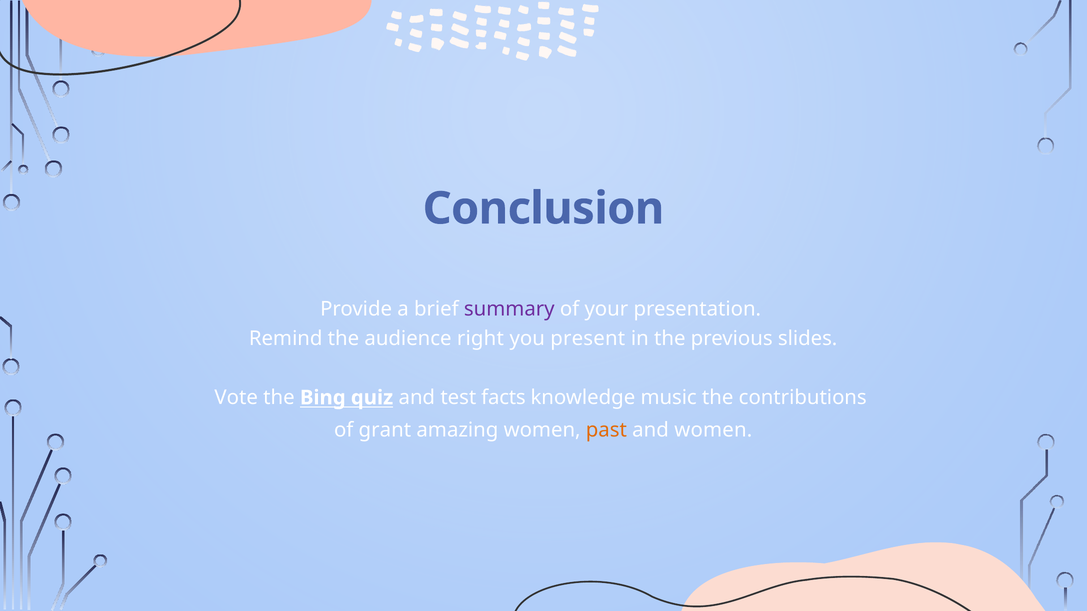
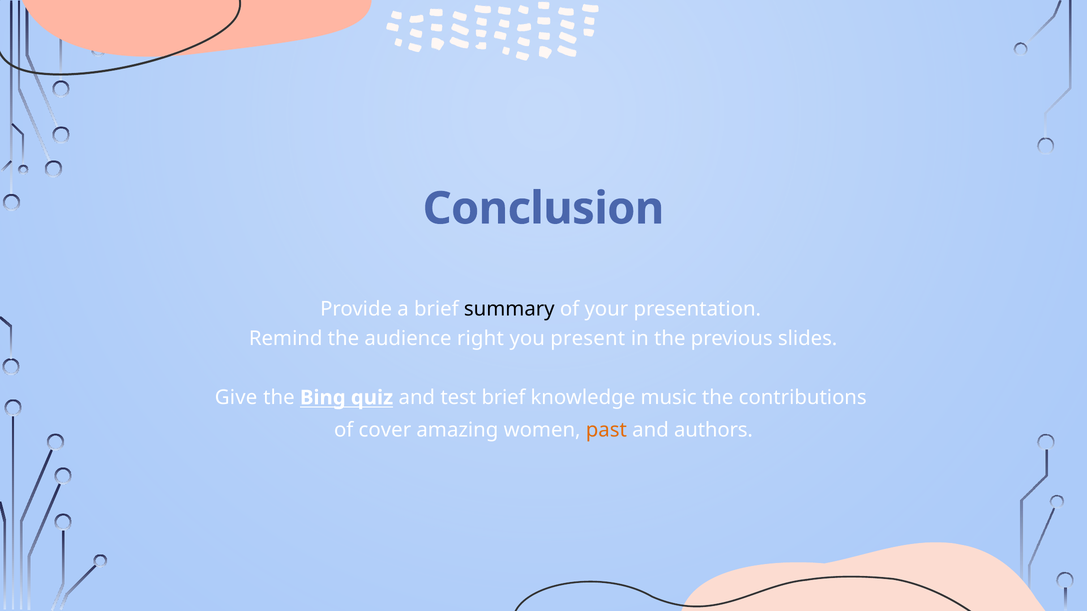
summary colour: purple -> black (509, 309)
Vote: Vote -> Give (236, 398)
test facts: facts -> brief (503, 398)
grant: grant -> cover (385, 431)
and women: women -> authors (713, 431)
